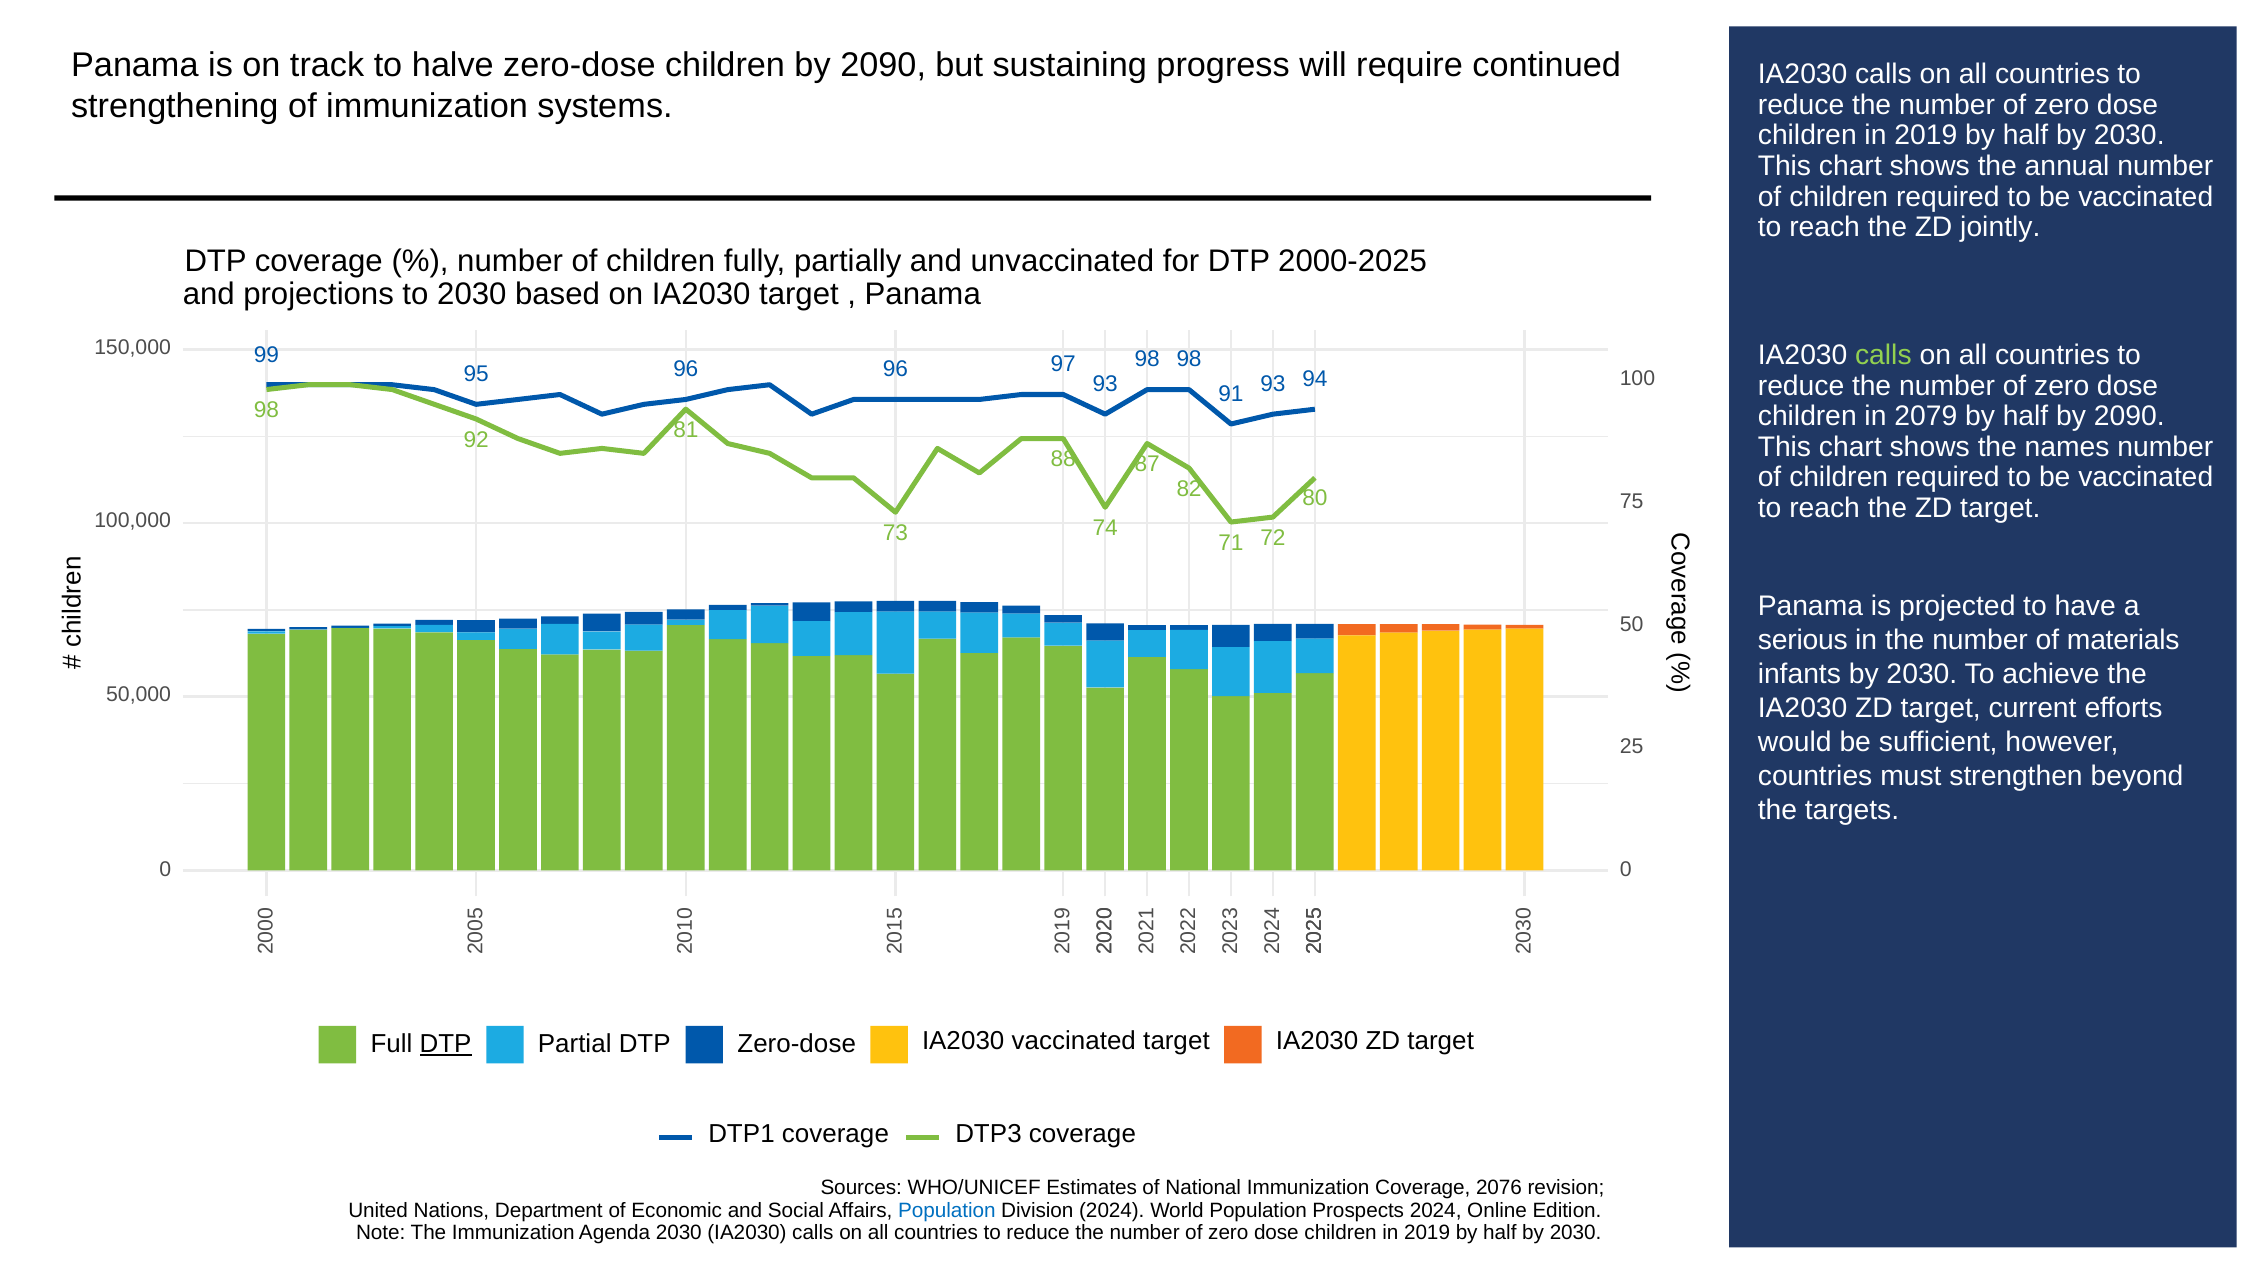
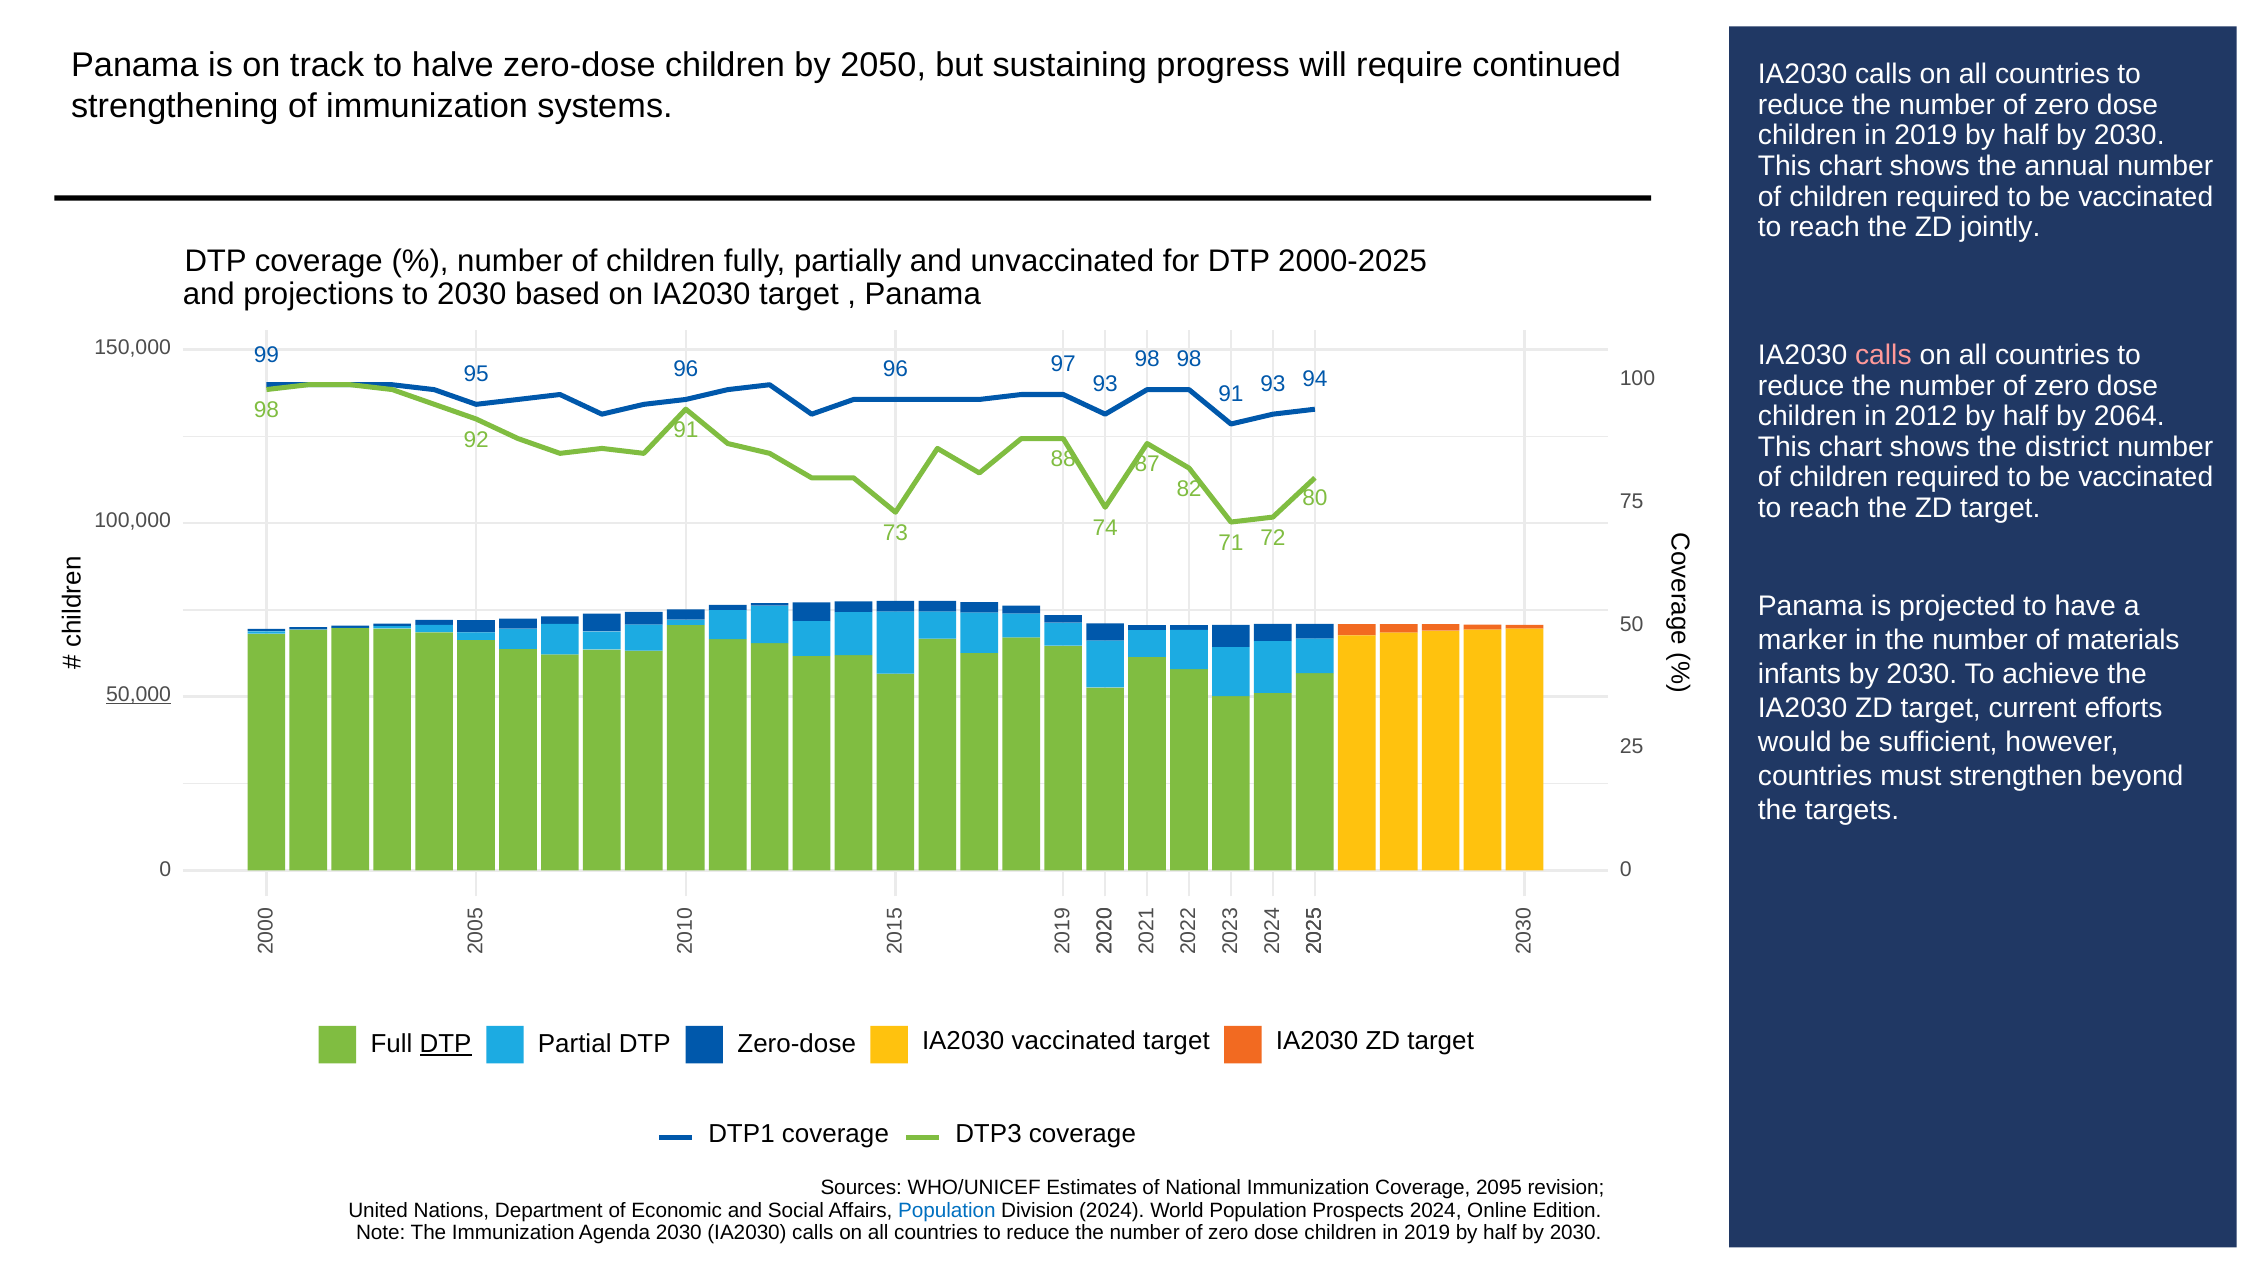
children by 2090: 2090 -> 2050 (883, 65)
calls colour: light green -> pink (1883, 355)
2079: 2079 -> 2012 (1926, 416)
half by 2090: 2090 -> 2064 (2129, 416)
92 81: 81 -> 91 (686, 430)
names: names -> district (2067, 447)
serious: serious -> marker (1803, 640)
50,000 underline: none -> present (139, 695)
2076: 2076 -> 2095 (1499, 1188)
